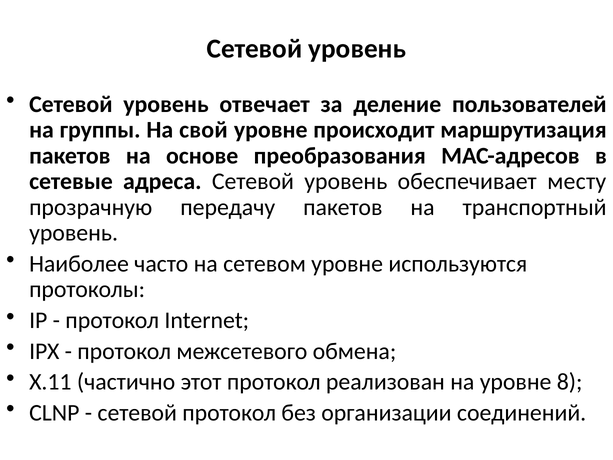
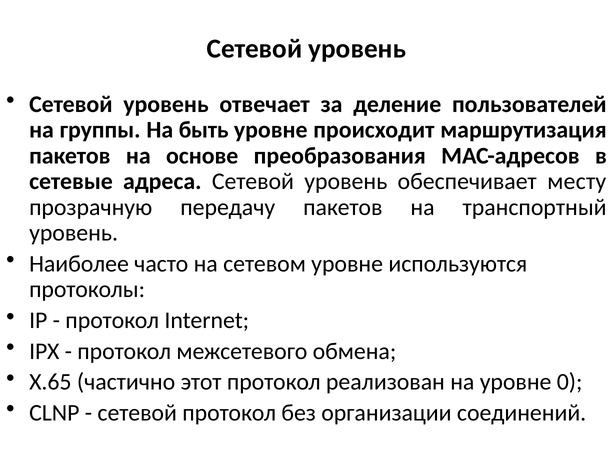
свой: свой -> быть (204, 130)
X.11: X.11 -> X.65 (50, 382)
8: 8 -> 0 (570, 382)
